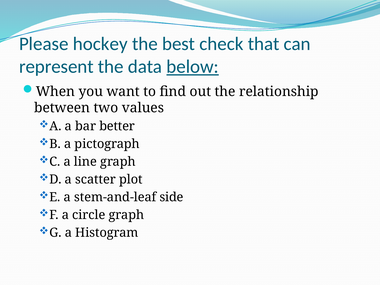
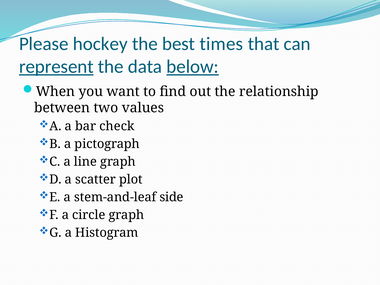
check: check -> times (221, 44)
represent underline: none -> present (56, 67)
better: better -> check (117, 126)
